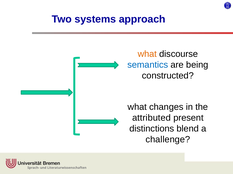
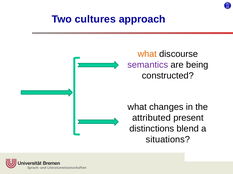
systems: systems -> cultures (95, 19)
semantics colour: blue -> purple (148, 65)
challenge: challenge -> situations (168, 140)
